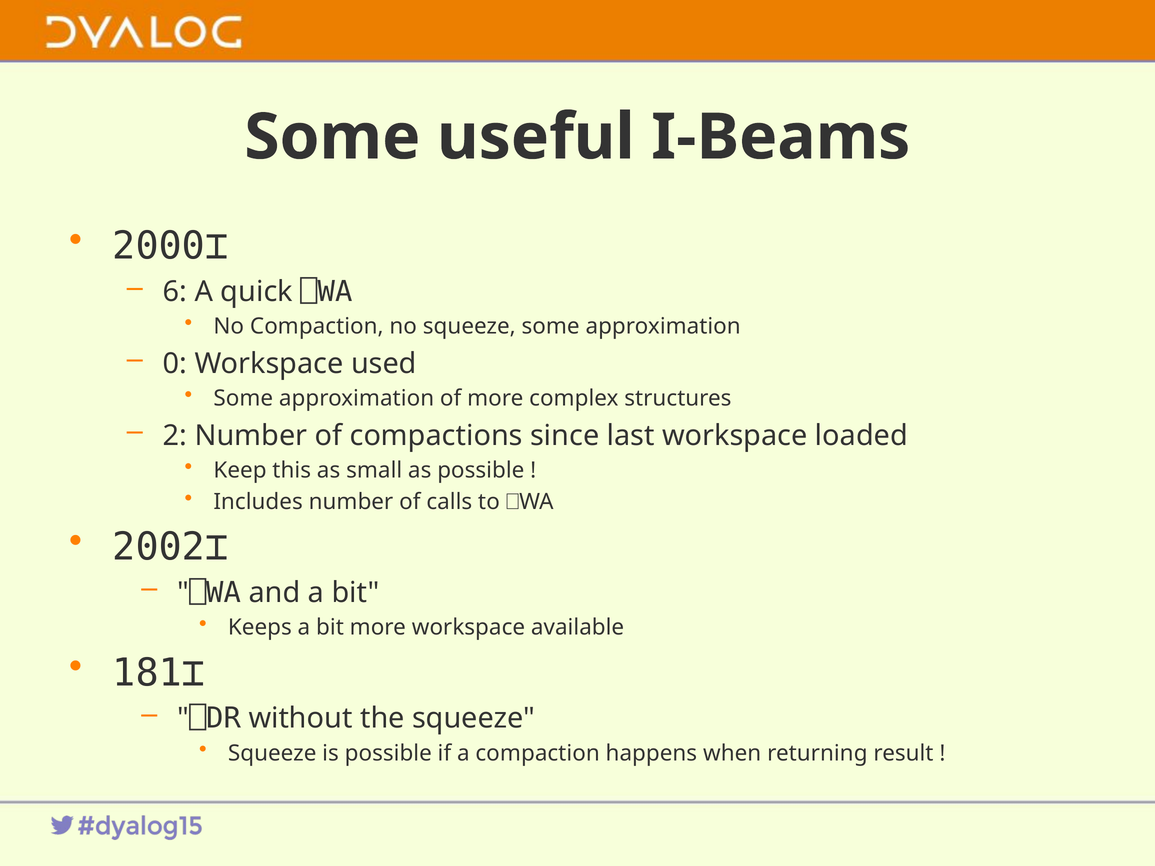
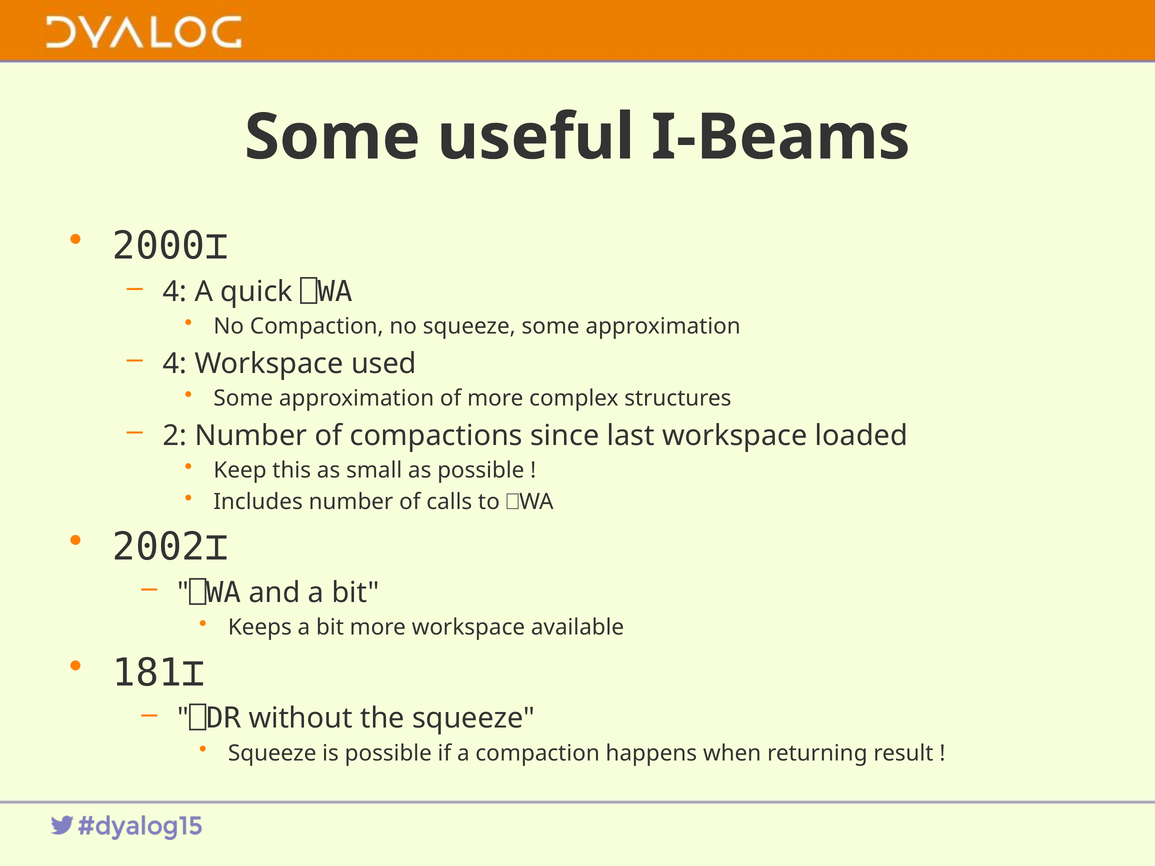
6: 6 -> 4 (175, 292)
0: 0 -> 4 (175, 364)
